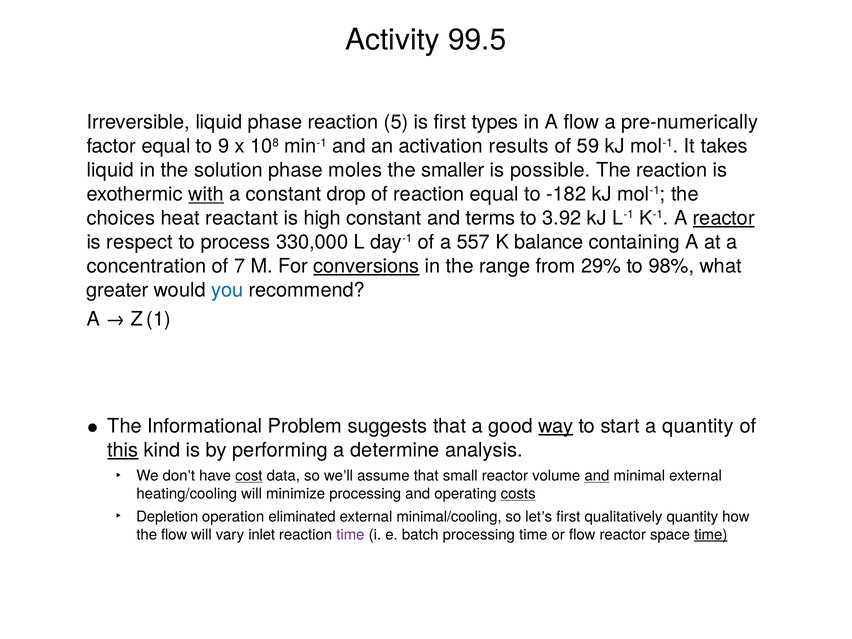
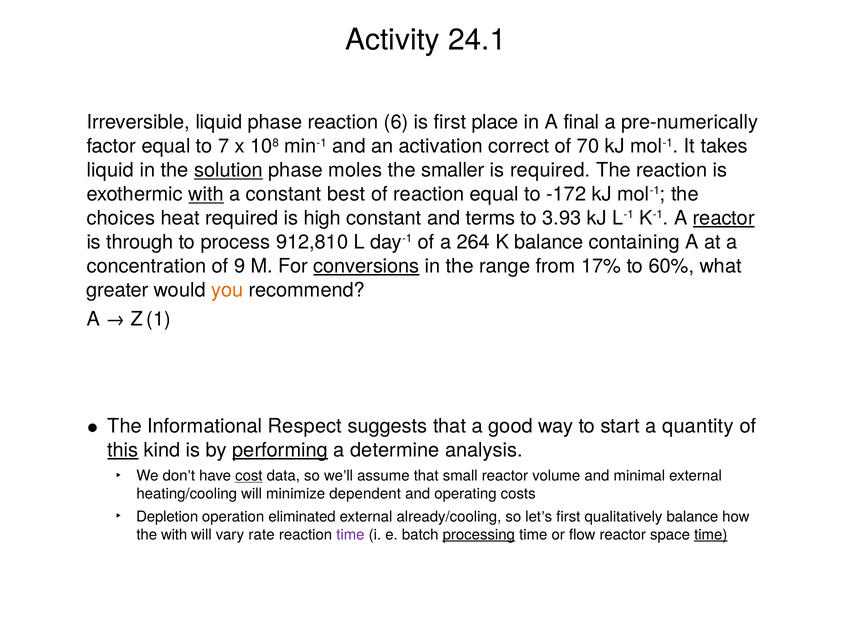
99.5: 99.5 -> 24.1 (477, 40)
5: 5 -> 6 (396, 122)
types: types -> place (495, 122)
A flow: flow -> final (581, 122)
9: 9 -> 7 (224, 146)
results: results -> correct (519, 146)
59: 59 -> 70 (588, 146)
solution underline: none -> present (228, 170)
is possible: possible -> required (550, 170)
drop: drop -> best (346, 194)
-182: -182 -> -172 (566, 194)
heat reactant: reactant -> required (242, 218)
3.92: 3.92 -> 3.93 (562, 218)
respect: respect -> through (140, 242)
330,000: 330,000 -> 912,810 (312, 242)
557: 557 -> 264 (473, 242)
7: 7 -> 9 (240, 266)
29%: 29% -> 17% (601, 266)
98%: 98% -> 60% (671, 266)
you colour: blue -> orange (227, 290)
Problem: Problem -> Respect (305, 426)
way underline: present -> none (556, 426)
performing underline: none -> present (280, 450)
and underline: present -> none (597, 476)
minimize processing: processing -> dependent (365, 494)
costs underline: present -> none (518, 494)
minimal/cooling: minimal/cooling -> already/cooling (449, 517)
qualitatively quantity: quantity -> balance (692, 517)
the flow: flow -> with (174, 535)
inlet: inlet -> rate (262, 535)
processing underline: none -> present (479, 535)
